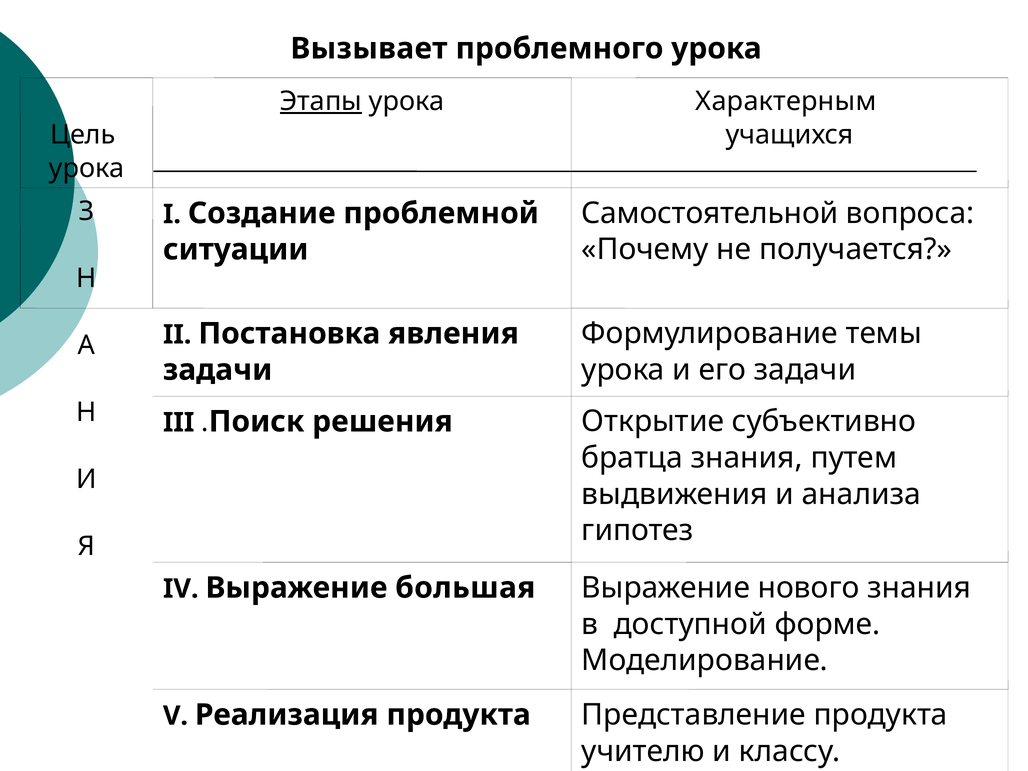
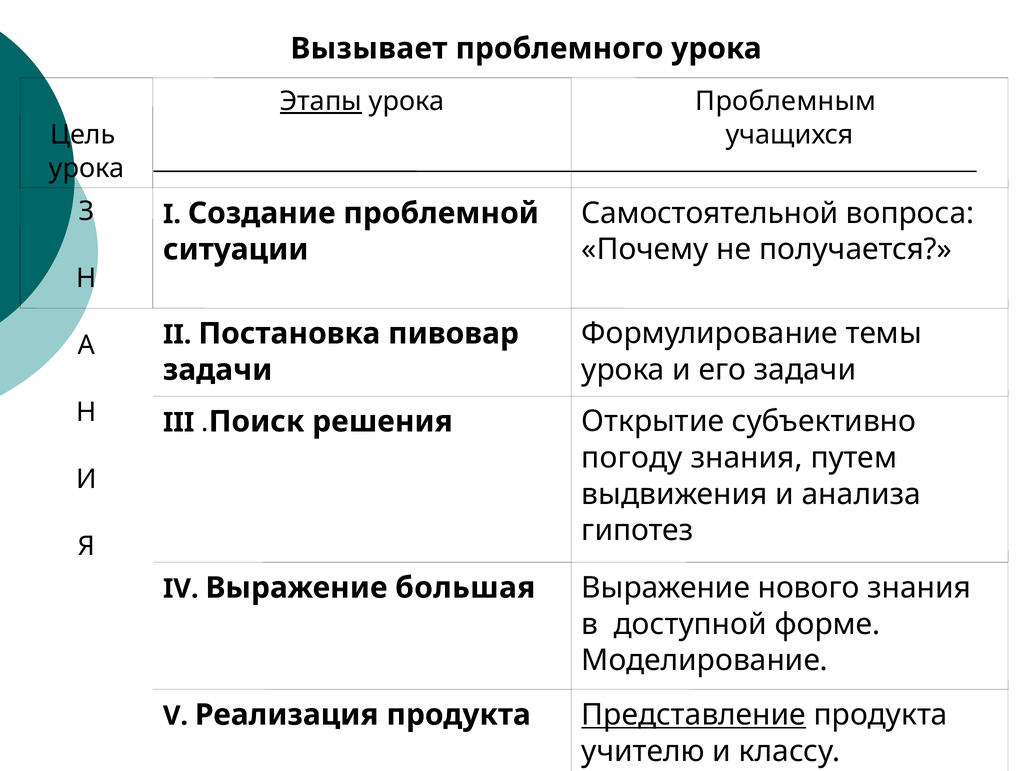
Характерным: Характерным -> Проблемным (786, 101)
явления: явления -> пивовар (454, 334)
братца: братца -> погоду (632, 458)
Представление underline: none -> present (694, 715)
